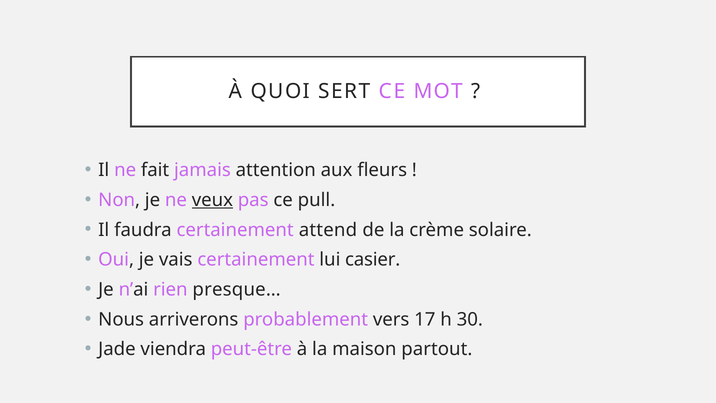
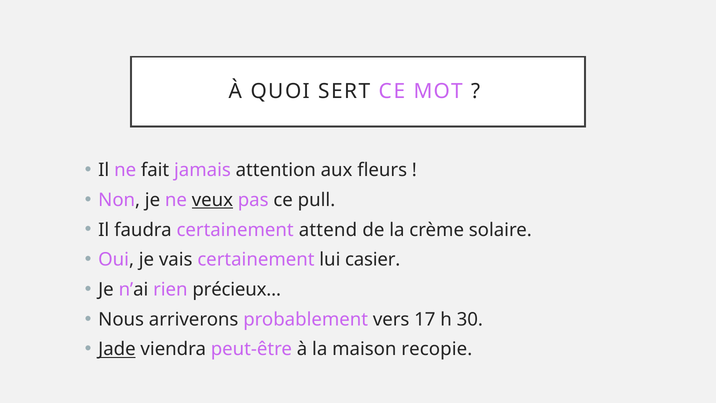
presque…: presque… -> précieux… (237, 289)
Jade underline: none -> present (117, 349)
partout: partout -> recopie (437, 349)
